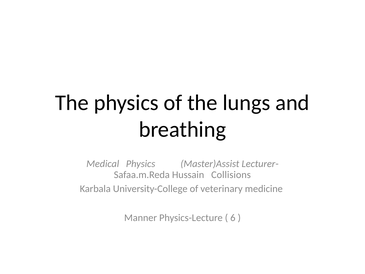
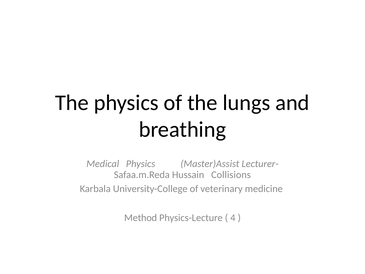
Manner: Manner -> Method (141, 218)
6: 6 -> 4 (233, 218)
